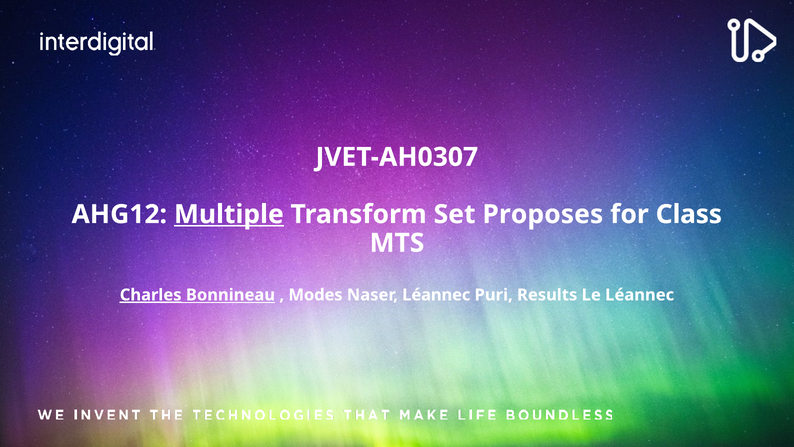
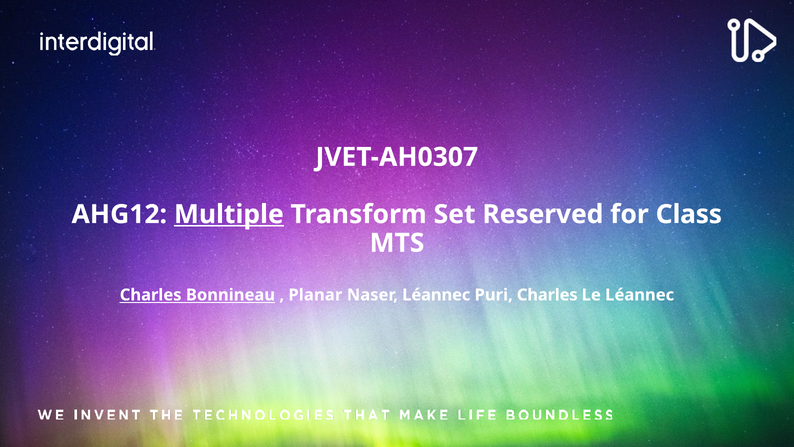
Proposes: Proposes -> Reserved (543, 214)
Charles underline: present -> none (151, 295)
Modes: Modes -> Planar (315, 295)
Puri Results: Results -> Charles (547, 295)
